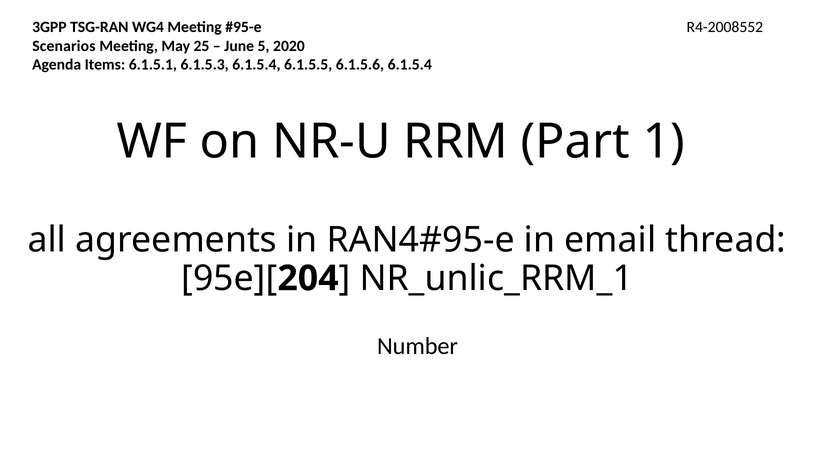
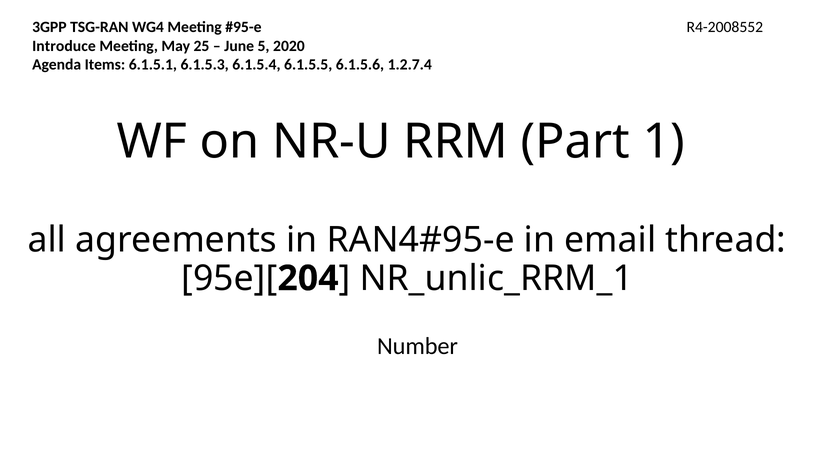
Scenarios: Scenarios -> Introduce (64, 46)
6.1.5.6 6.1.5.4: 6.1.5.4 -> 1.2.7.4 (410, 65)
